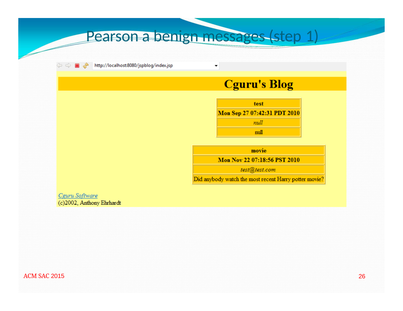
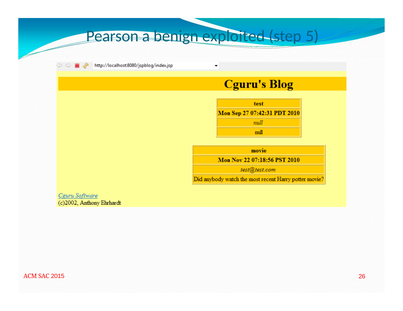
messages: messages -> exploited (234, 36)
1: 1 -> 5 (312, 36)
